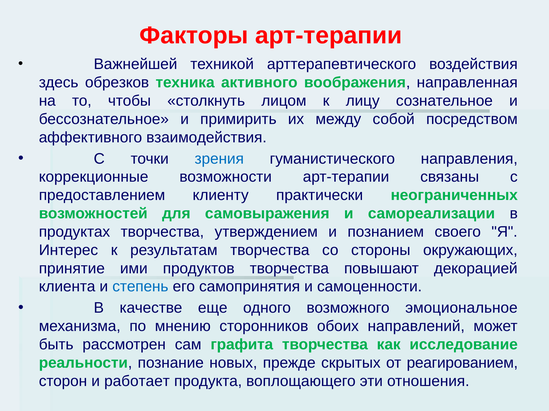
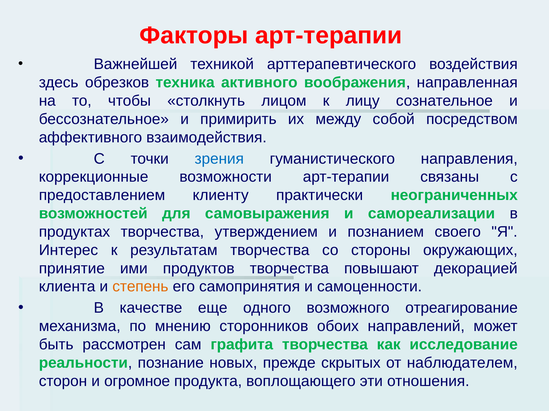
степень colour: blue -> orange (140, 287)
эмоциональное: эмоциональное -> отреагирование (462, 308)
реагированием: реагированием -> наблюдателем (462, 363)
работает: работает -> огромное (137, 382)
